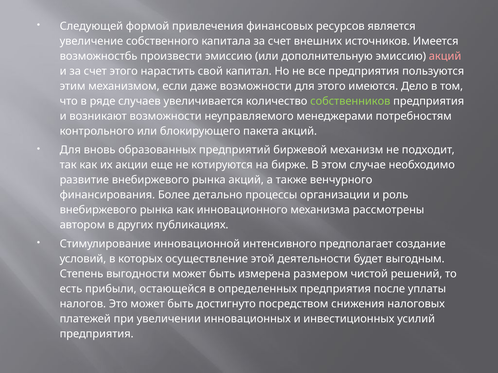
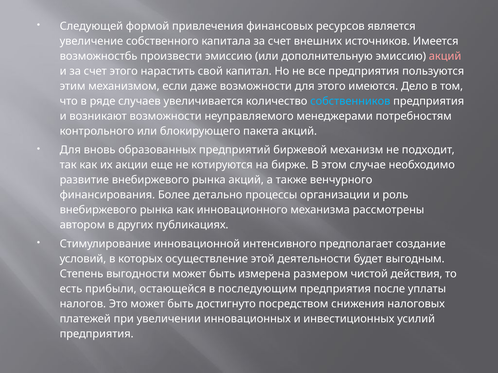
собственников colour: light green -> light blue (350, 101)
решений: решений -> действия (417, 274)
определенных: определенных -> последующим (257, 289)
